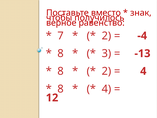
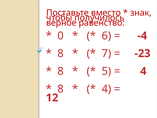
7: 7 -> 0 (61, 36)
2: 2 -> 6 (106, 36)
3: 3 -> 7 (106, 53)
-13: -13 -> -23 (142, 53)
2: 2 -> 5 (106, 71)
